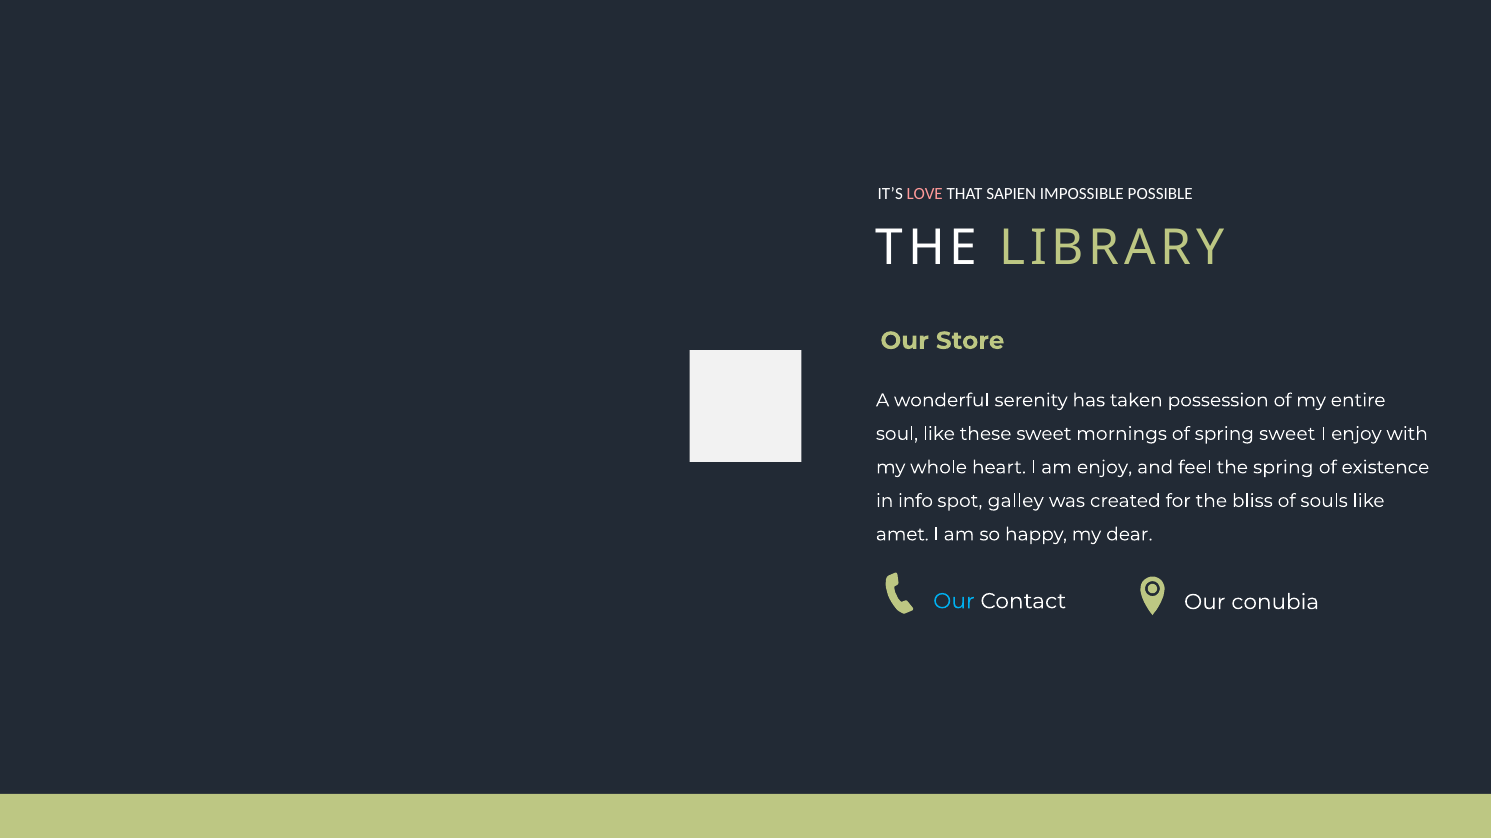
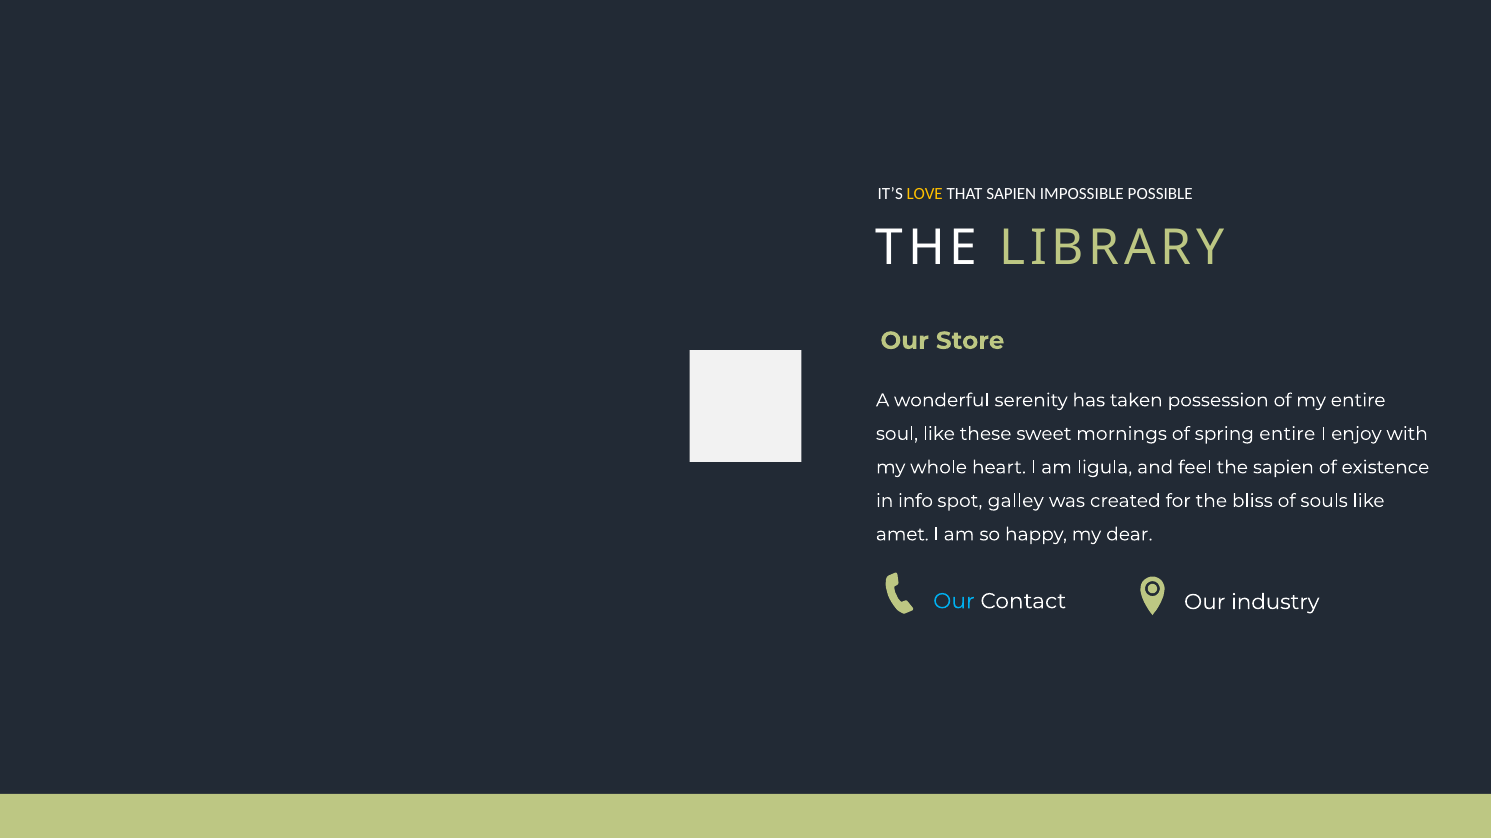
LOVE colour: pink -> yellow (925, 194)
spring sweet: sweet -> entire (1287, 434)
am enjoy: enjoy -> ligula (1105, 468)
the spring: spring -> sapien (1283, 468)
conubia: conubia -> industry (1275, 602)
